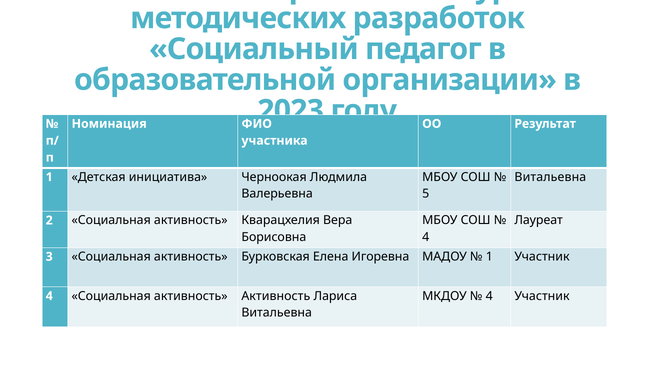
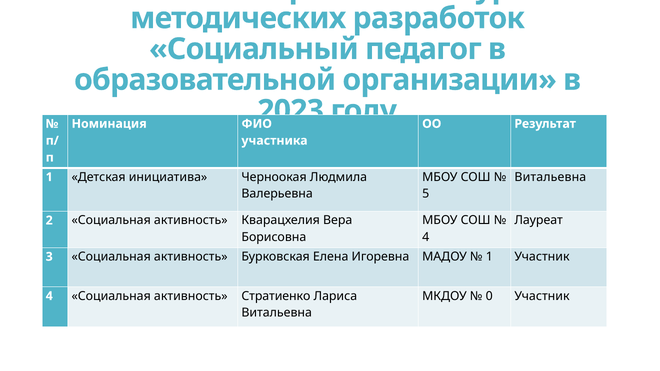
4: 4 -> 0 (489, 296)
активность Активность: Активность -> Стратиенко (276, 296)
